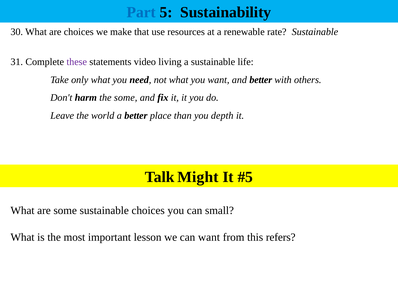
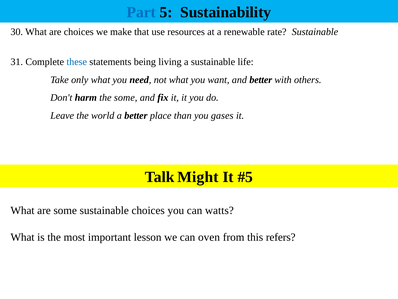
these colour: purple -> blue (77, 62)
video: video -> being (145, 62)
depth: depth -> gases (222, 115)
small: small -> watts (219, 210)
can want: want -> oven (209, 237)
